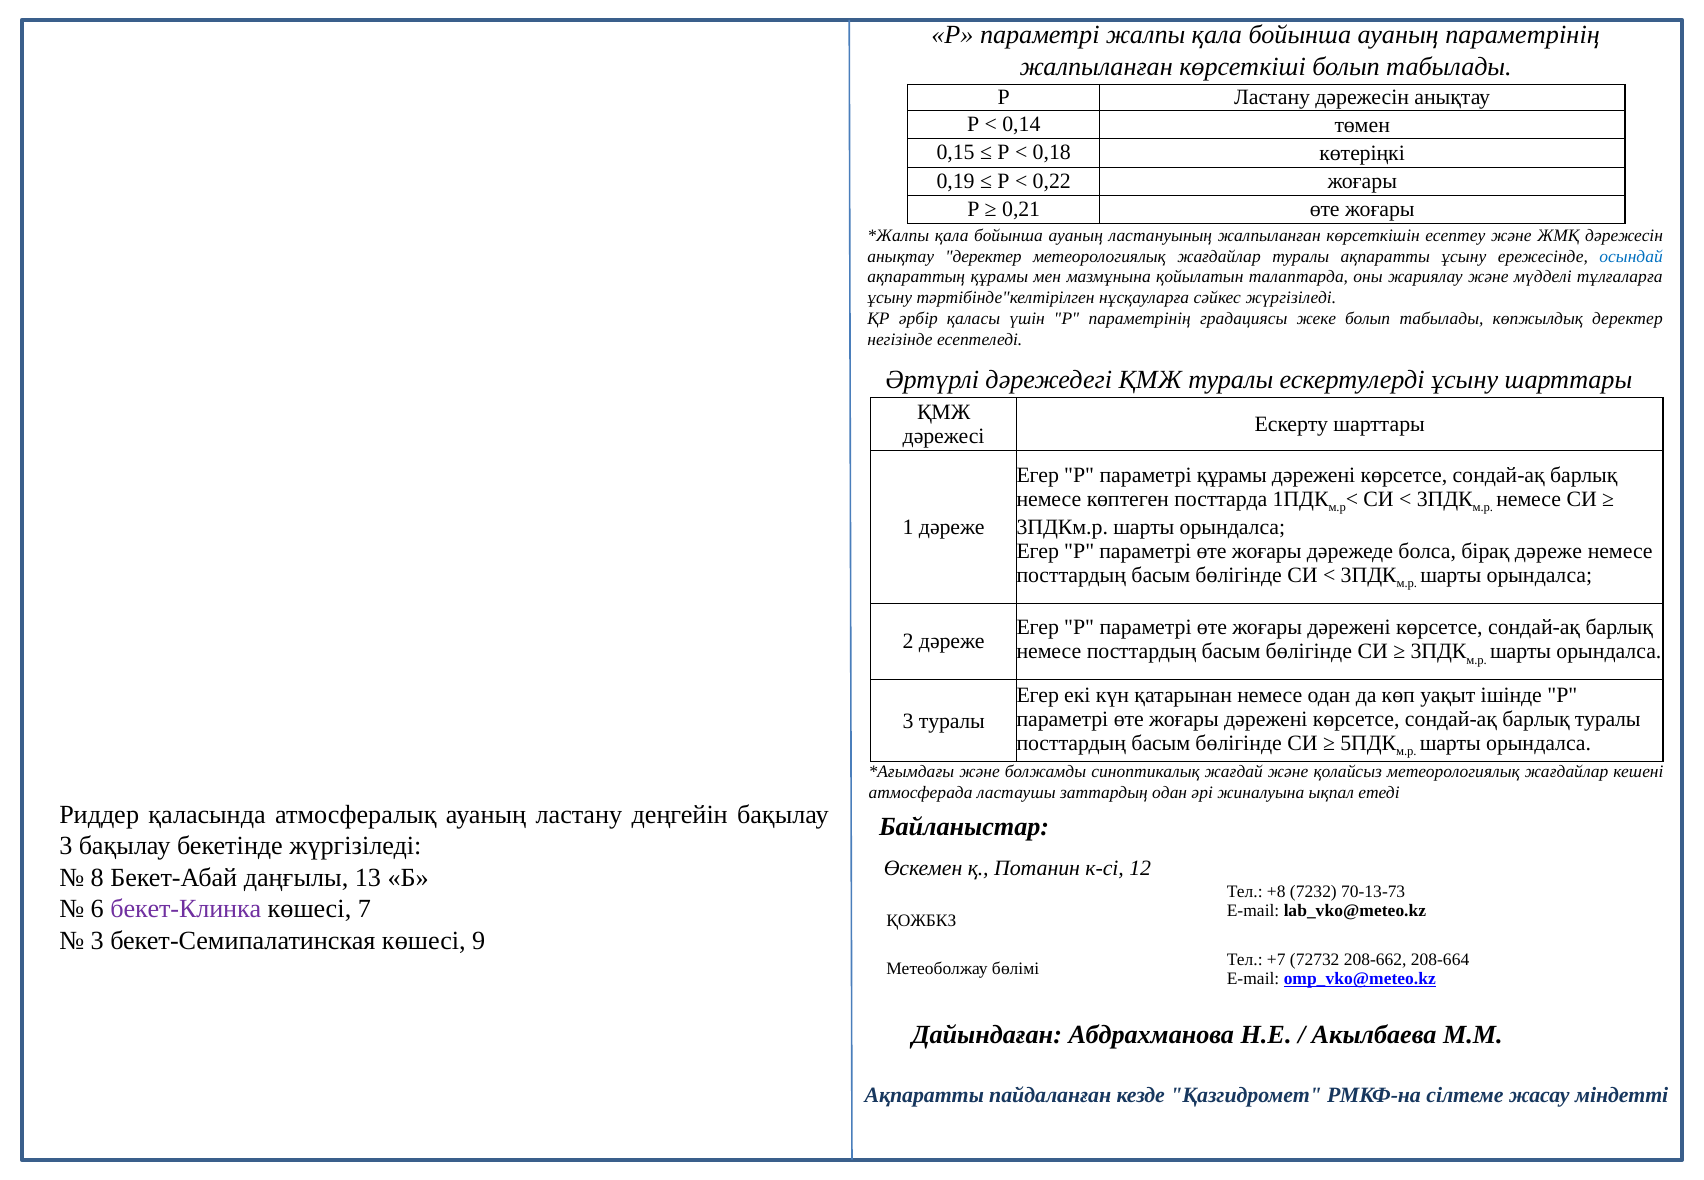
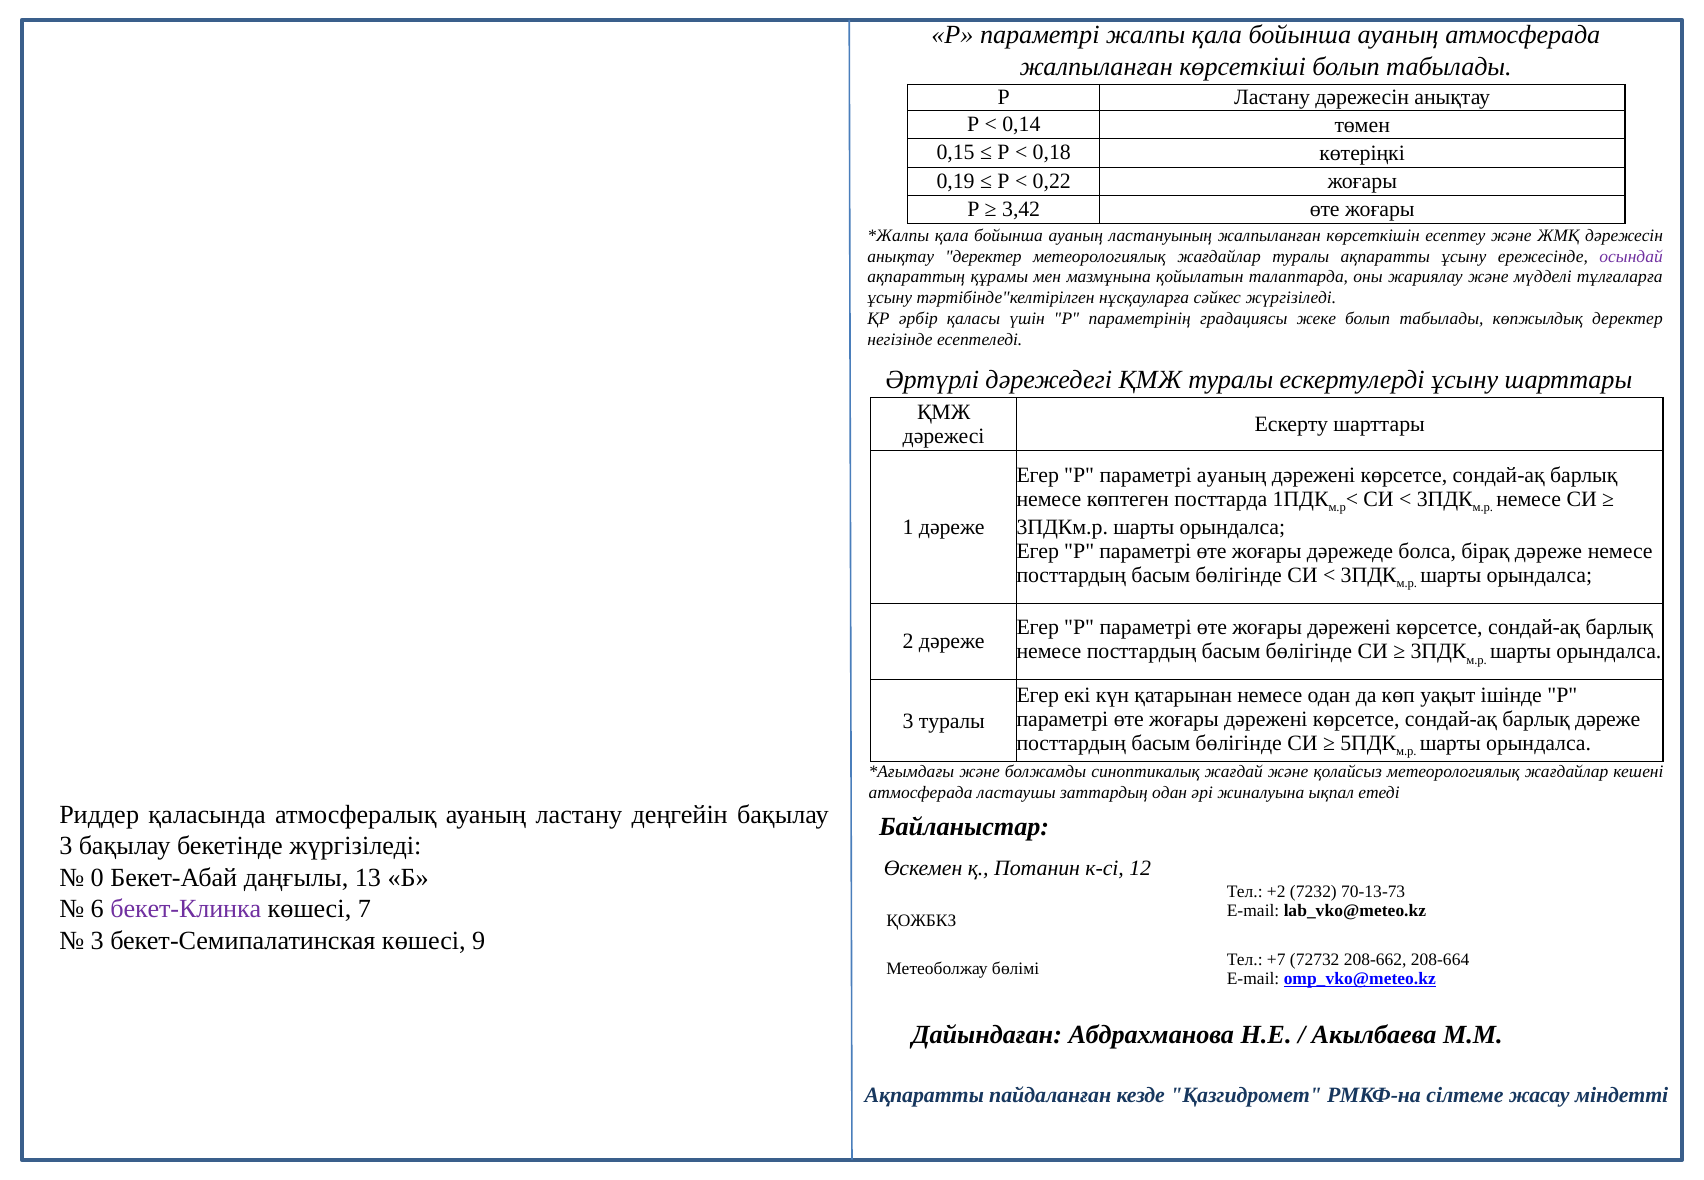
ауаның параметрінің: параметрінің -> атмосферада (1523, 35)
0,21: 0,21 -> 3,42 (1021, 209)
осындай colour: blue -> purple (1631, 256)
параметрі құрамы: құрамы -> ауаның (1232, 475)
барлық туралы: туралы -> дәреже (1608, 719)
8: 8 -> 0 (97, 877)
+8: +8 -> +2 (1276, 891)
